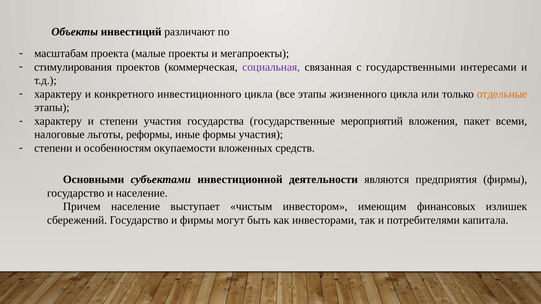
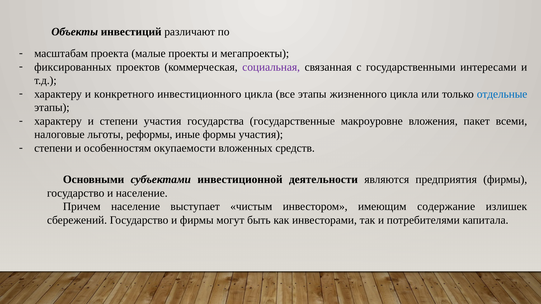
стимулирования: стимулирования -> фиксированных (73, 67)
отдельные colour: orange -> blue (502, 94)
мероприятий: мероприятий -> макроуровне (372, 121)
финансовых: финансовых -> содержание (446, 207)
